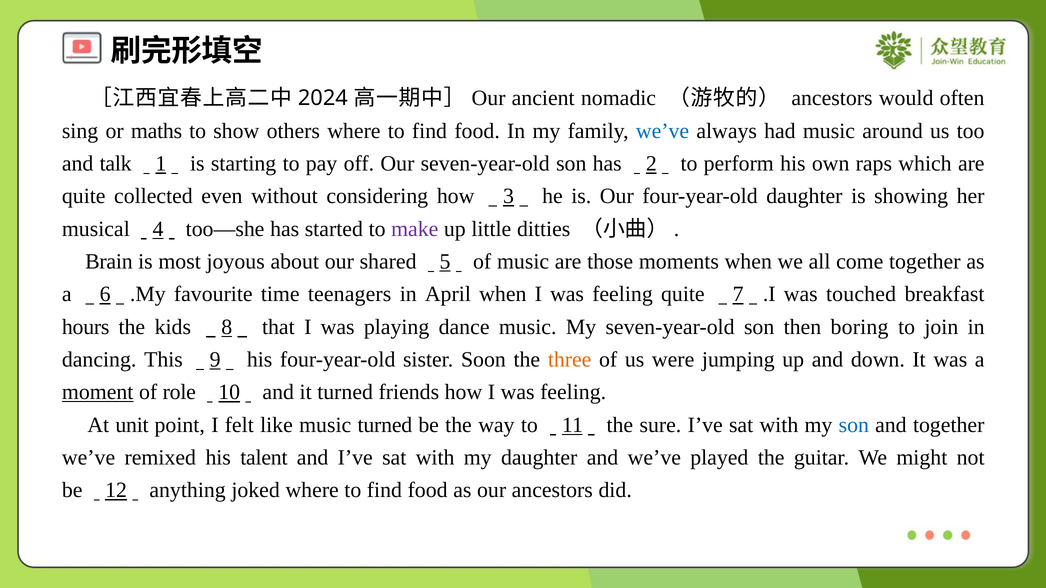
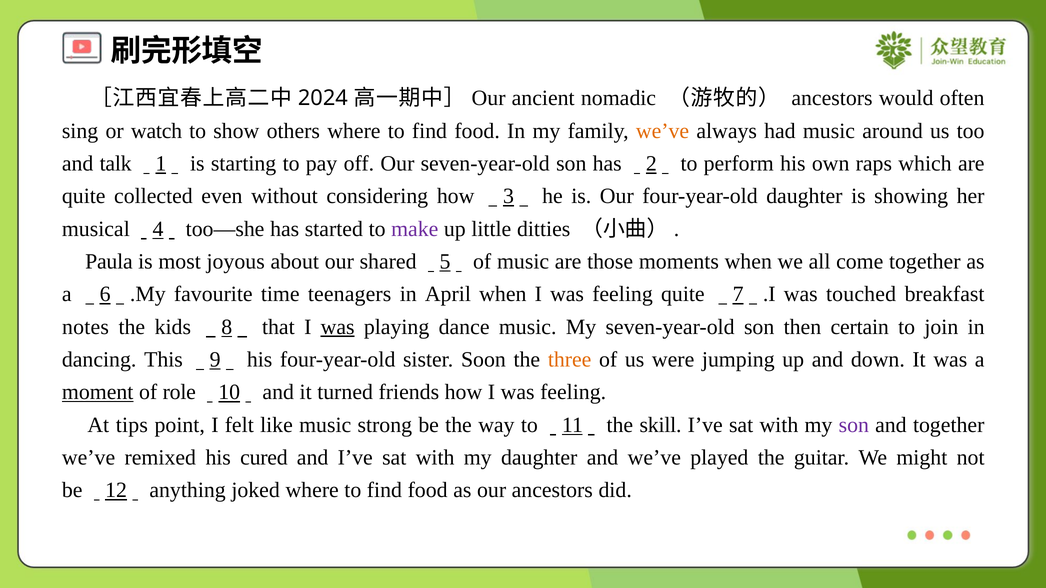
maths: maths -> watch (157, 131)
we’ve colour: blue -> orange (663, 131)
Brain: Brain -> Paula (109, 262)
hours: hours -> notes (85, 327)
was underline: none -> present (338, 327)
boring: boring -> certain (860, 327)
unit: unit -> tips (132, 425)
music turned: turned -> strong (385, 425)
sure: sure -> skill (661, 425)
son colour: blue -> purple (854, 425)
talent: talent -> cured (264, 458)
